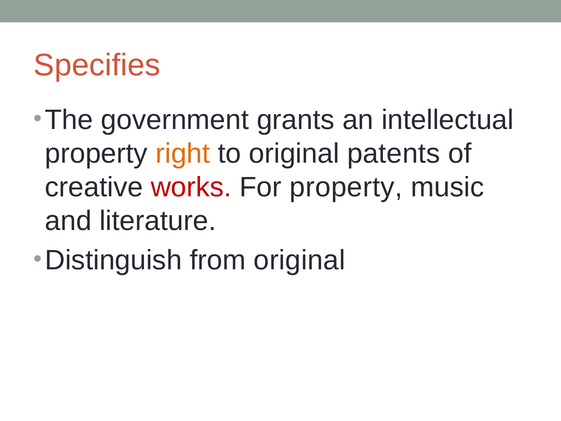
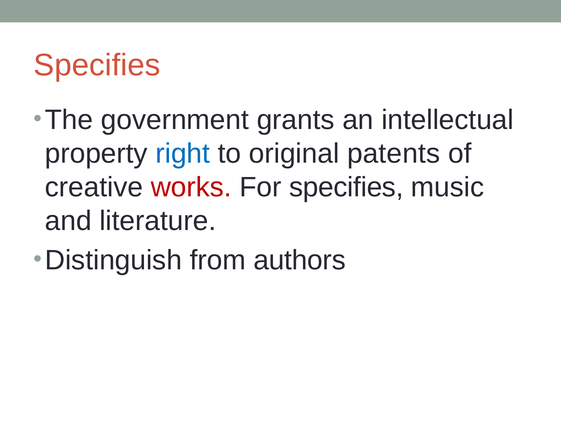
right colour: orange -> blue (183, 153)
For property: property -> specifies (346, 187)
from original: original -> authors (300, 260)
